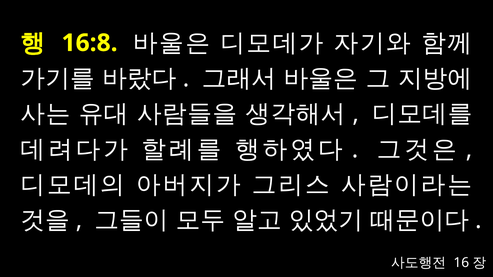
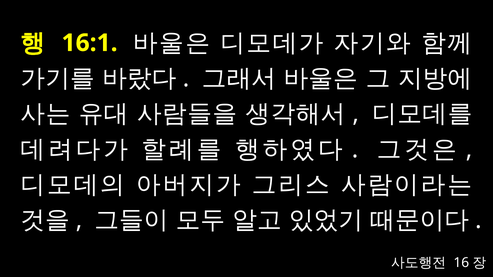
16:8: 16:8 -> 16:1 (90, 43)
